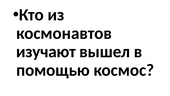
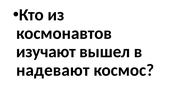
помощью: помощью -> надевают (53, 70)
